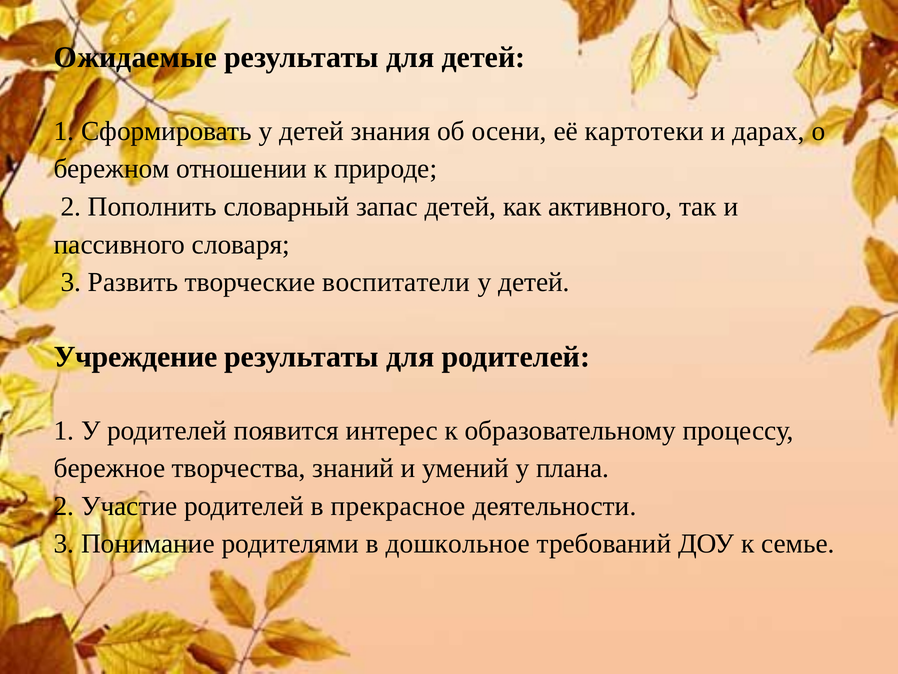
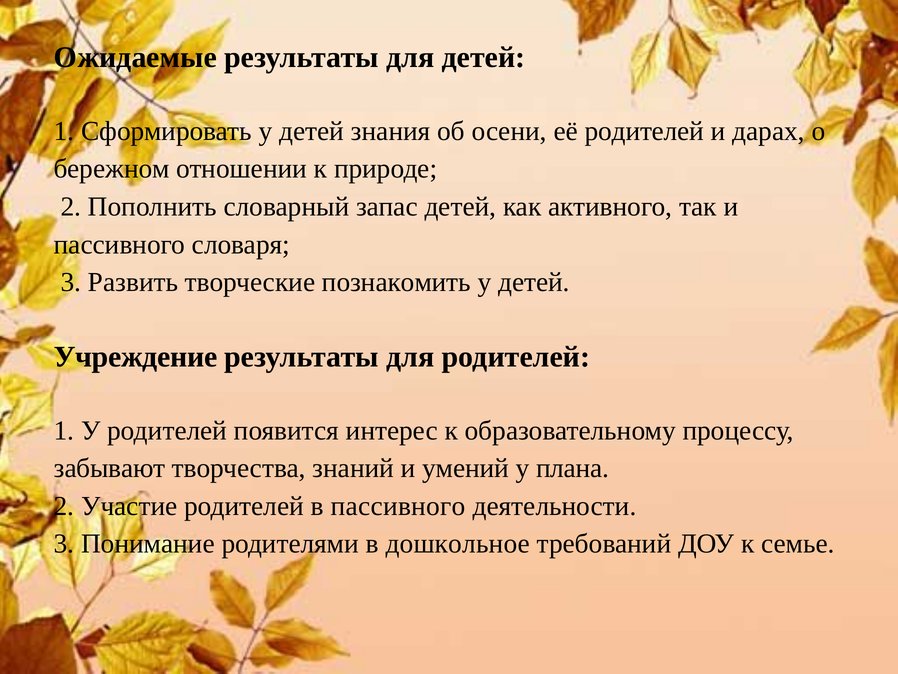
её картотеки: картотеки -> родителей (644, 131)
воспитатели: воспитатели -> познакомить (396, 282)
бережное: бережное -> забывают (110, 468)
в прекрасное: прекрасное -> пассивного (398, 506)
